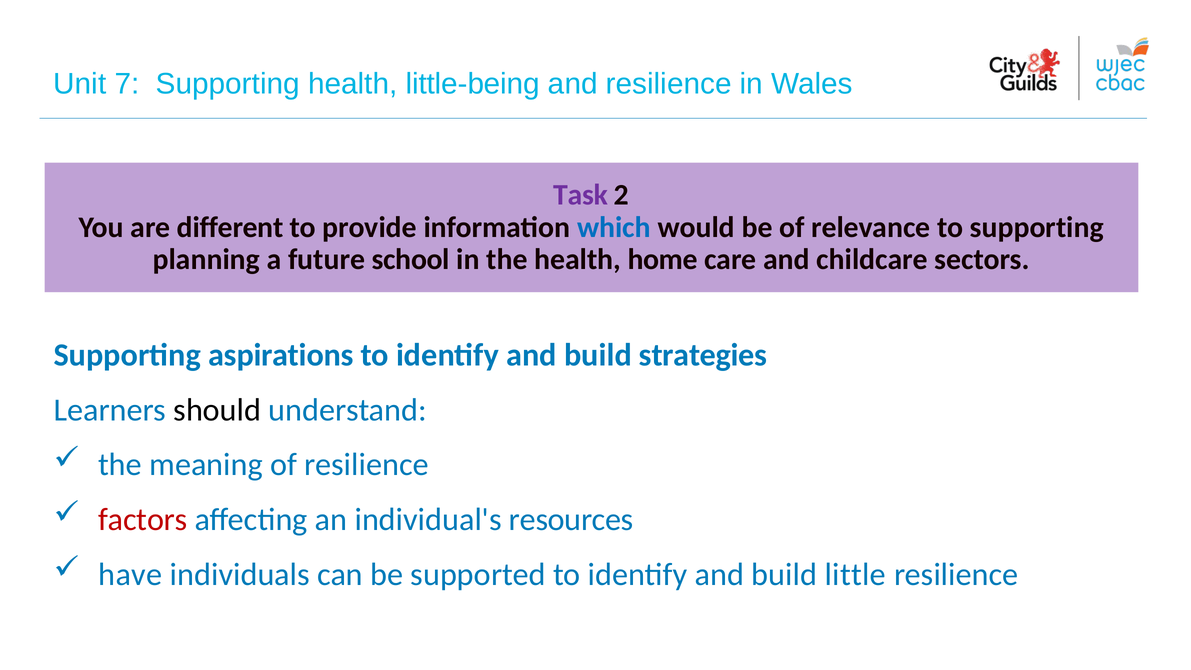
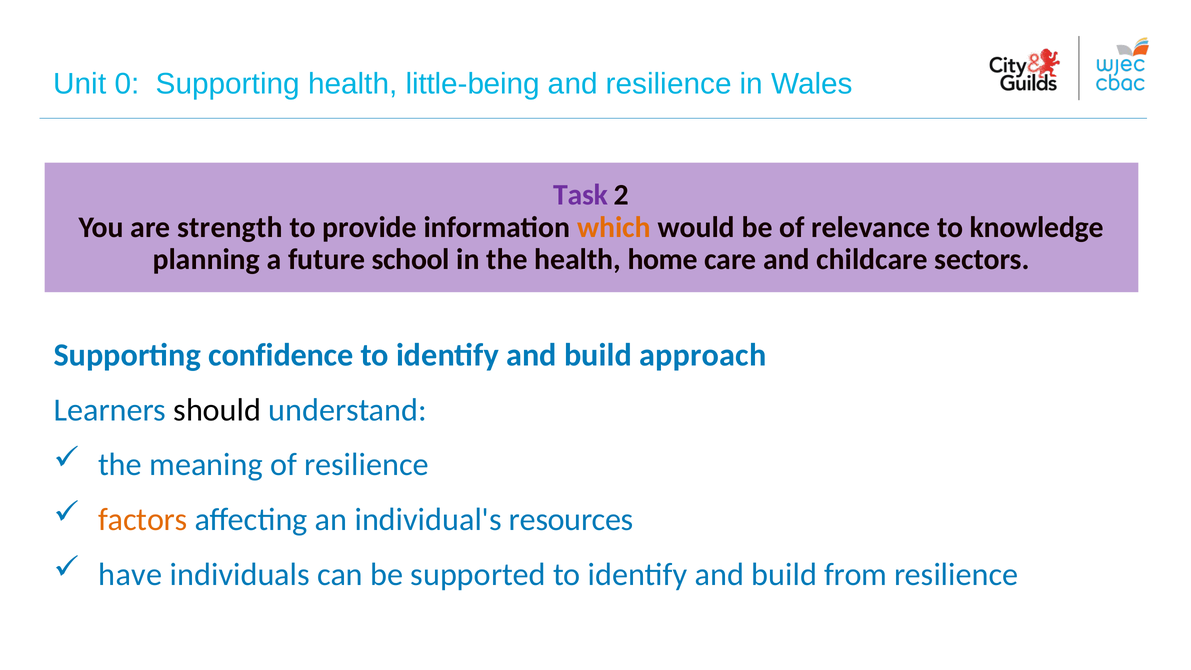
7: 7 -> 0 (127, 84)
different: different -> strength (230, 227)
which colour: blue -> orange (614, 227)
to supporting: supporting -> knowledge (1037, 227)
aspirations: aspirations -> confidence (281, 355)
strategies: strategies -> approach (703, 355)
factors colour: red -> orange (143, 520)
little: little -> from (856, 574)
